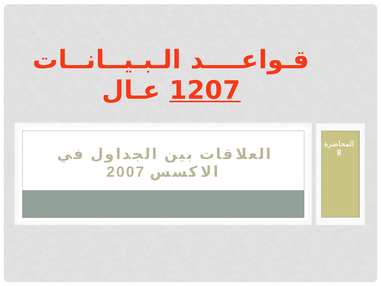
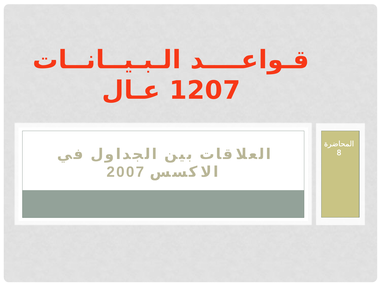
1207 underline: present -> none (205, 91)
